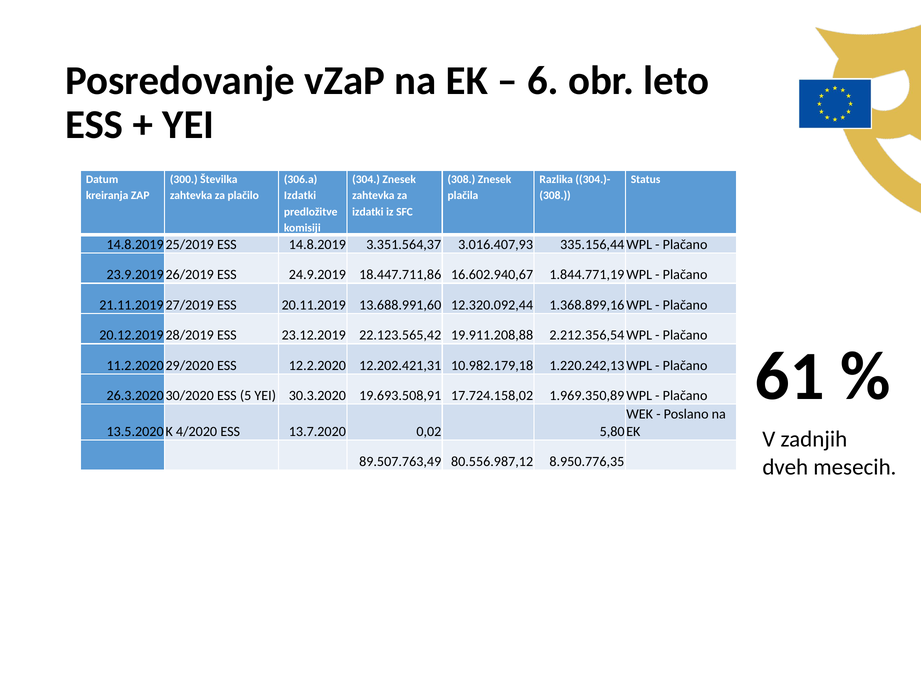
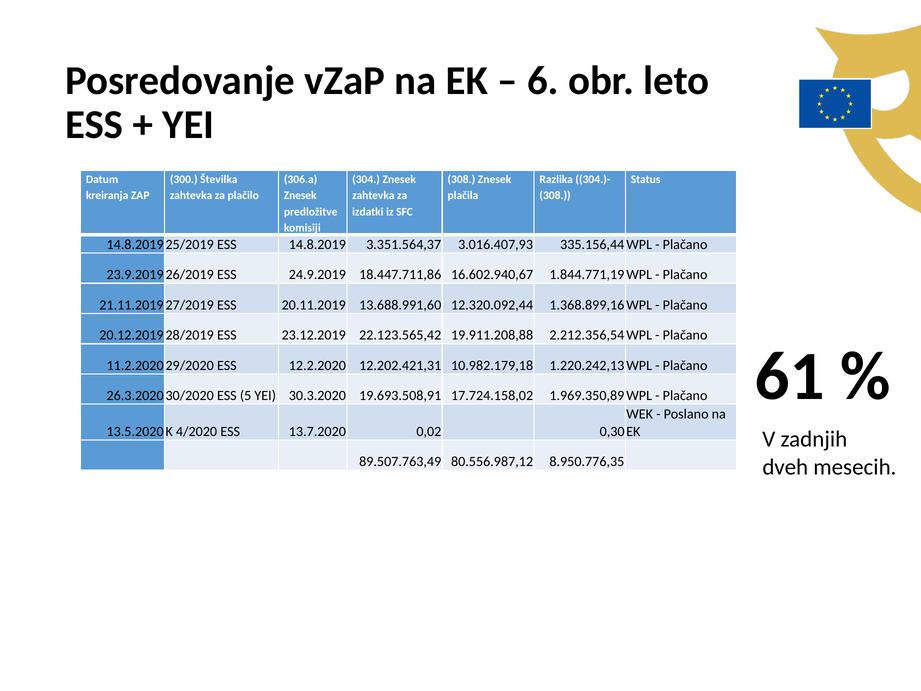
Izdatki: Izdatki -> Znesek (300, 196)
5,80: 5,80 -> 0,30 (612, 431)
